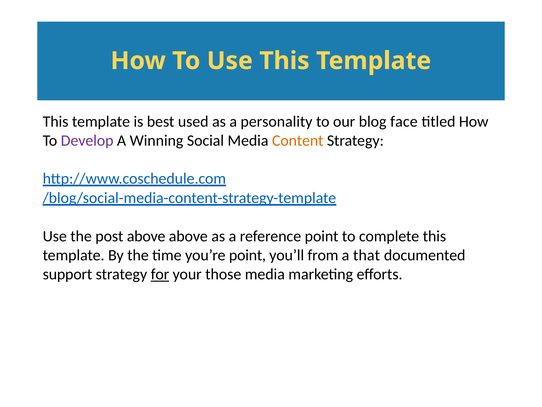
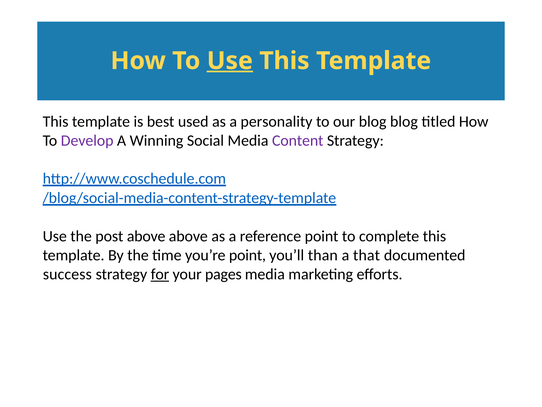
Use underline: none -> present (230, 61)
blog face: face -> blog (404, 122)
Content colour: orange -> purple (298, 140)
from: from -> than (323, 255)
support: support -> success (67, 274)
those: those -> pages (223, 274)
